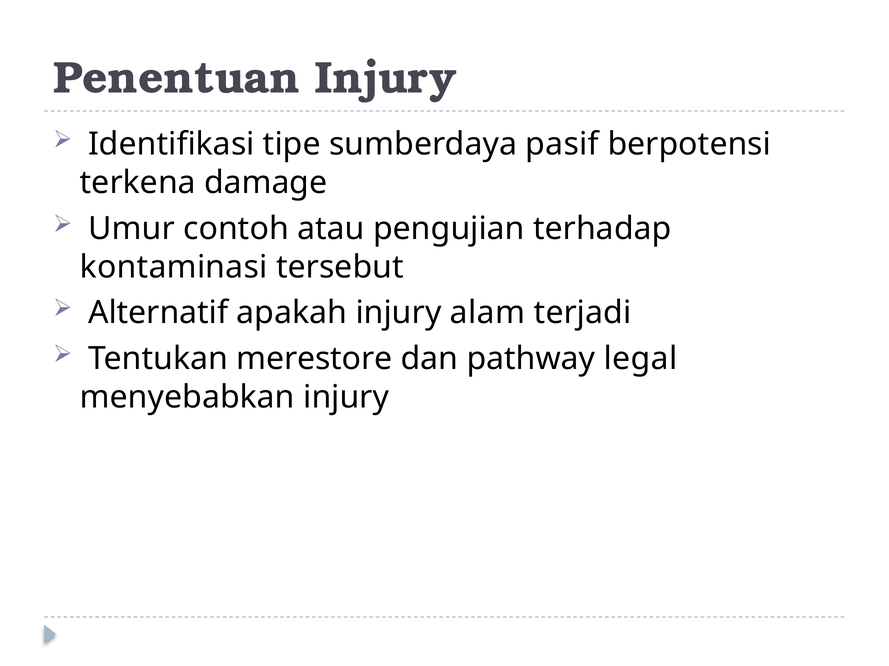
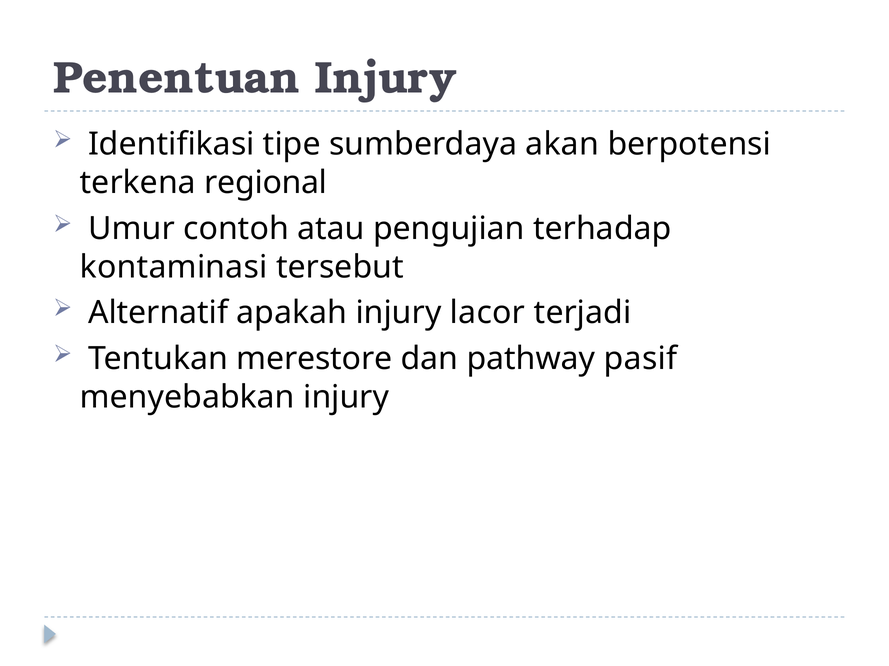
pasif: pasif -> akan (562, 144)
damage: damage -> regional (266, 183)
alam: alam -> lacor (487, 313)
legal: legal -> pasif (641, 359)
